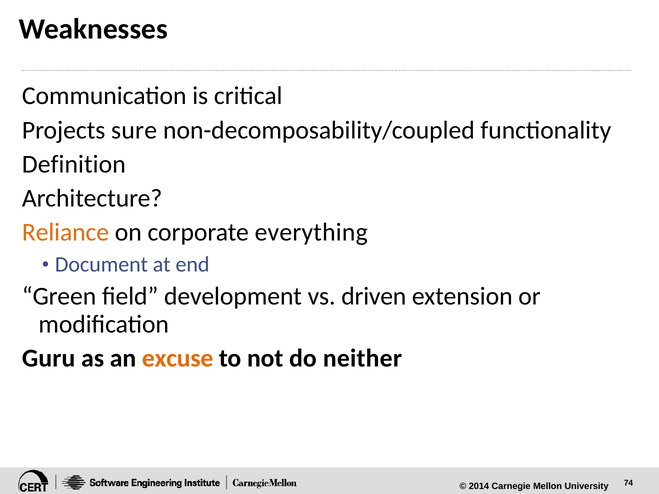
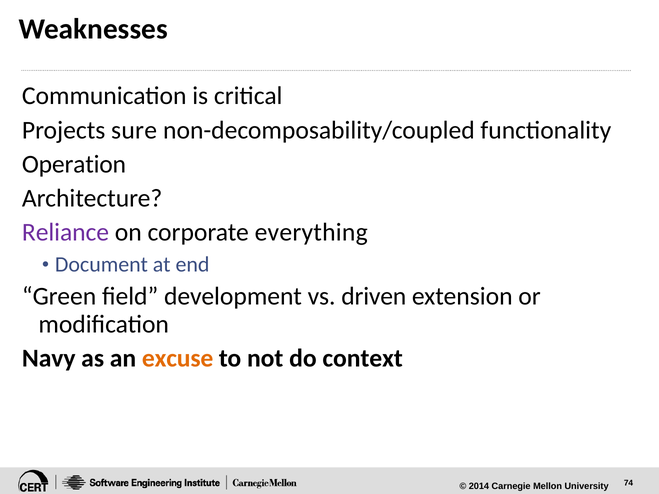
Definition: Definition -> Operation (74, 164)
Reliance colour: orange -> purple (66, 232)
Guru: Guru -> Navy (49, 358)
neither: neither -> context (363, 358)
